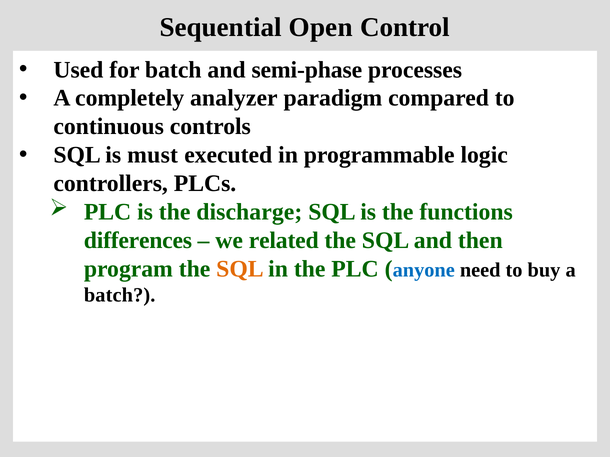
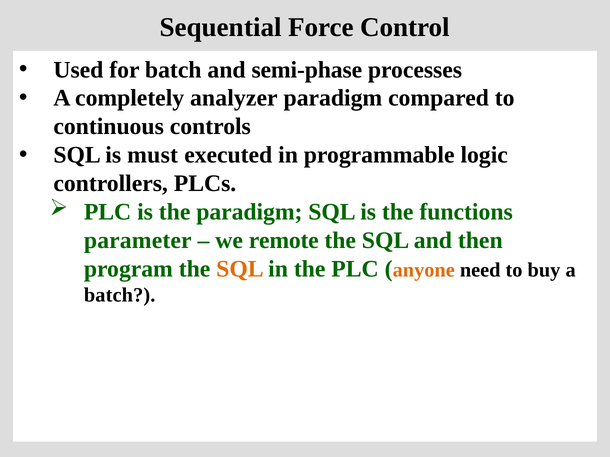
Open: Open -> Force (321, 27)
the discharge: discharge -> paradigm (249, 212)
differences: differences -> parameter (138, 241)
related: related -> remote (284, 241)
anyone colour: blue -> orange (424, 270)
